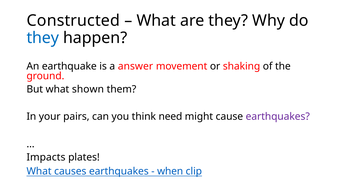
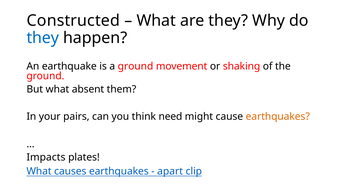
a answer: answer -> ground (136, 66)
shown: shown -> absent (88, 89)
earthquakes colour: purple -> orange (278, 116)
when: when -> apart (170, 171)
